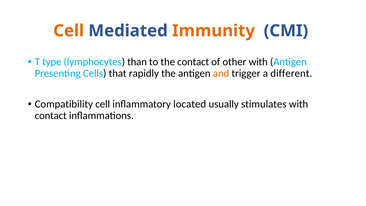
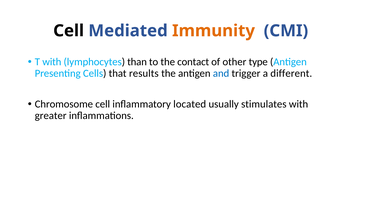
Cell colour: orange -> black (69, 31)
T type: type -> with (52, 62)
other with: with -> type (258, 62)
rapidly: rapidly -> results (144, 73)
and colour: orange -> blue (221, 73)
Compatibility: Compatibility -> Chromosome (64, 104)
contact: contact -> greater (51, 116)
